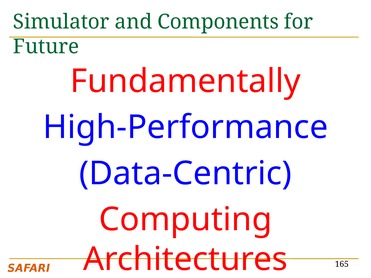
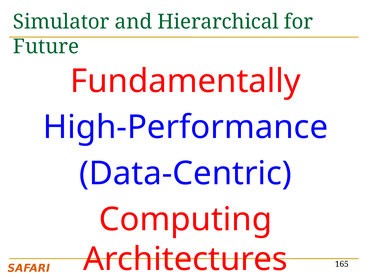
Components: Components -> Hierarchical (218, 22)
